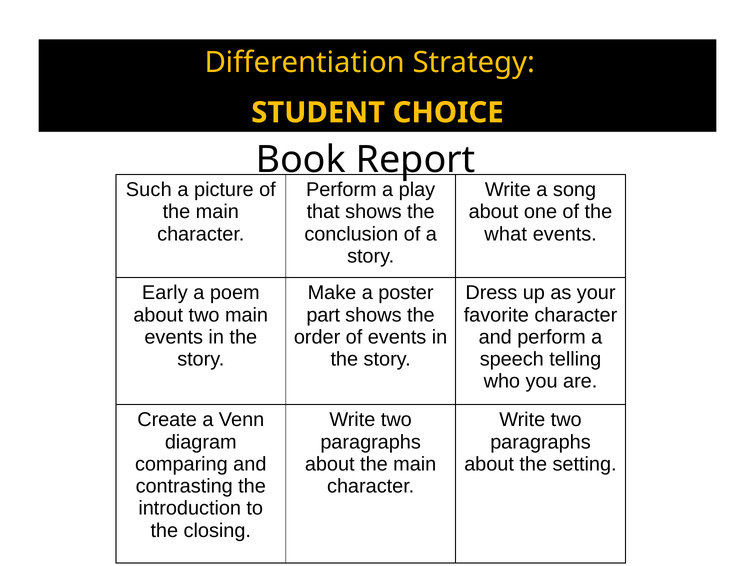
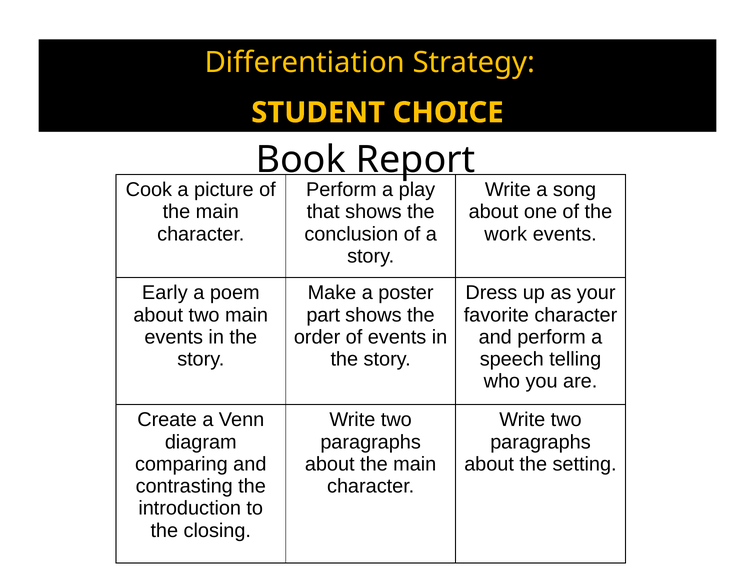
Such: Such -> Cook (149, 190)
what: what -> work (506, 234)
